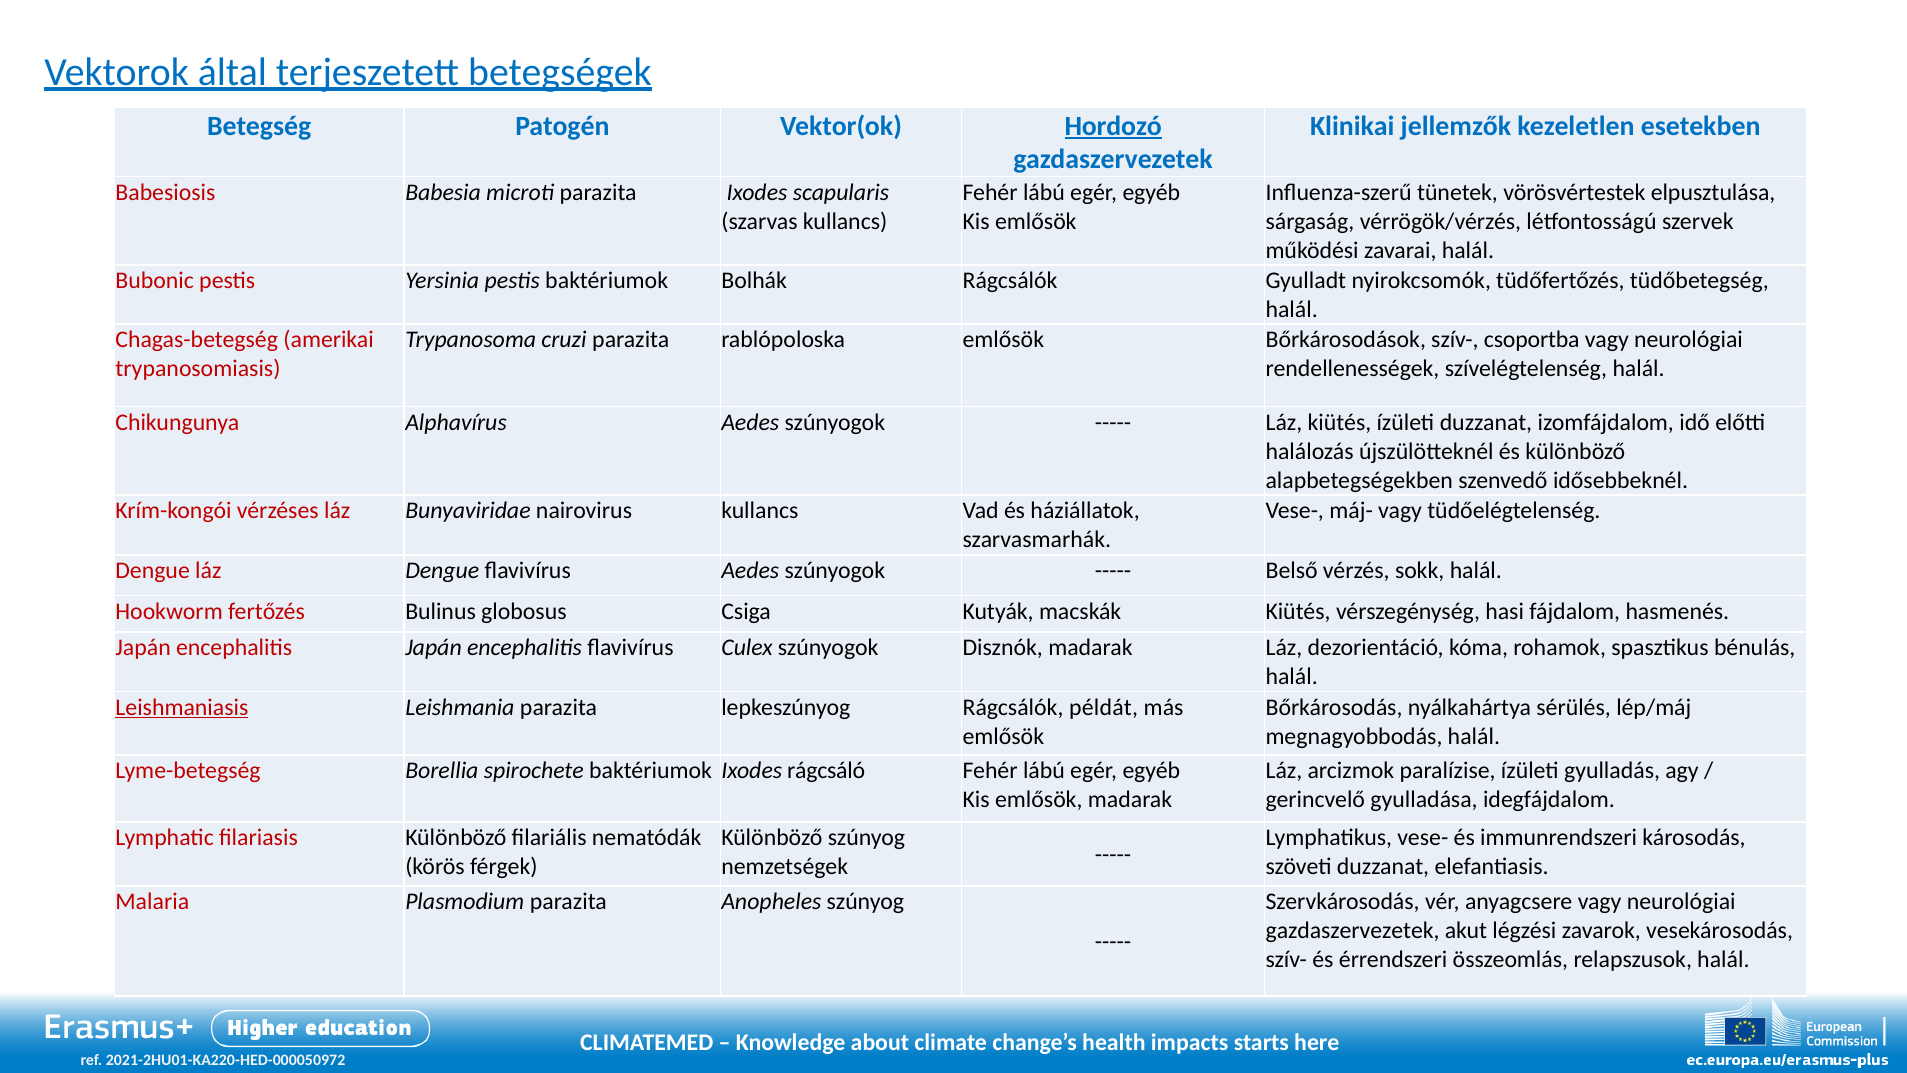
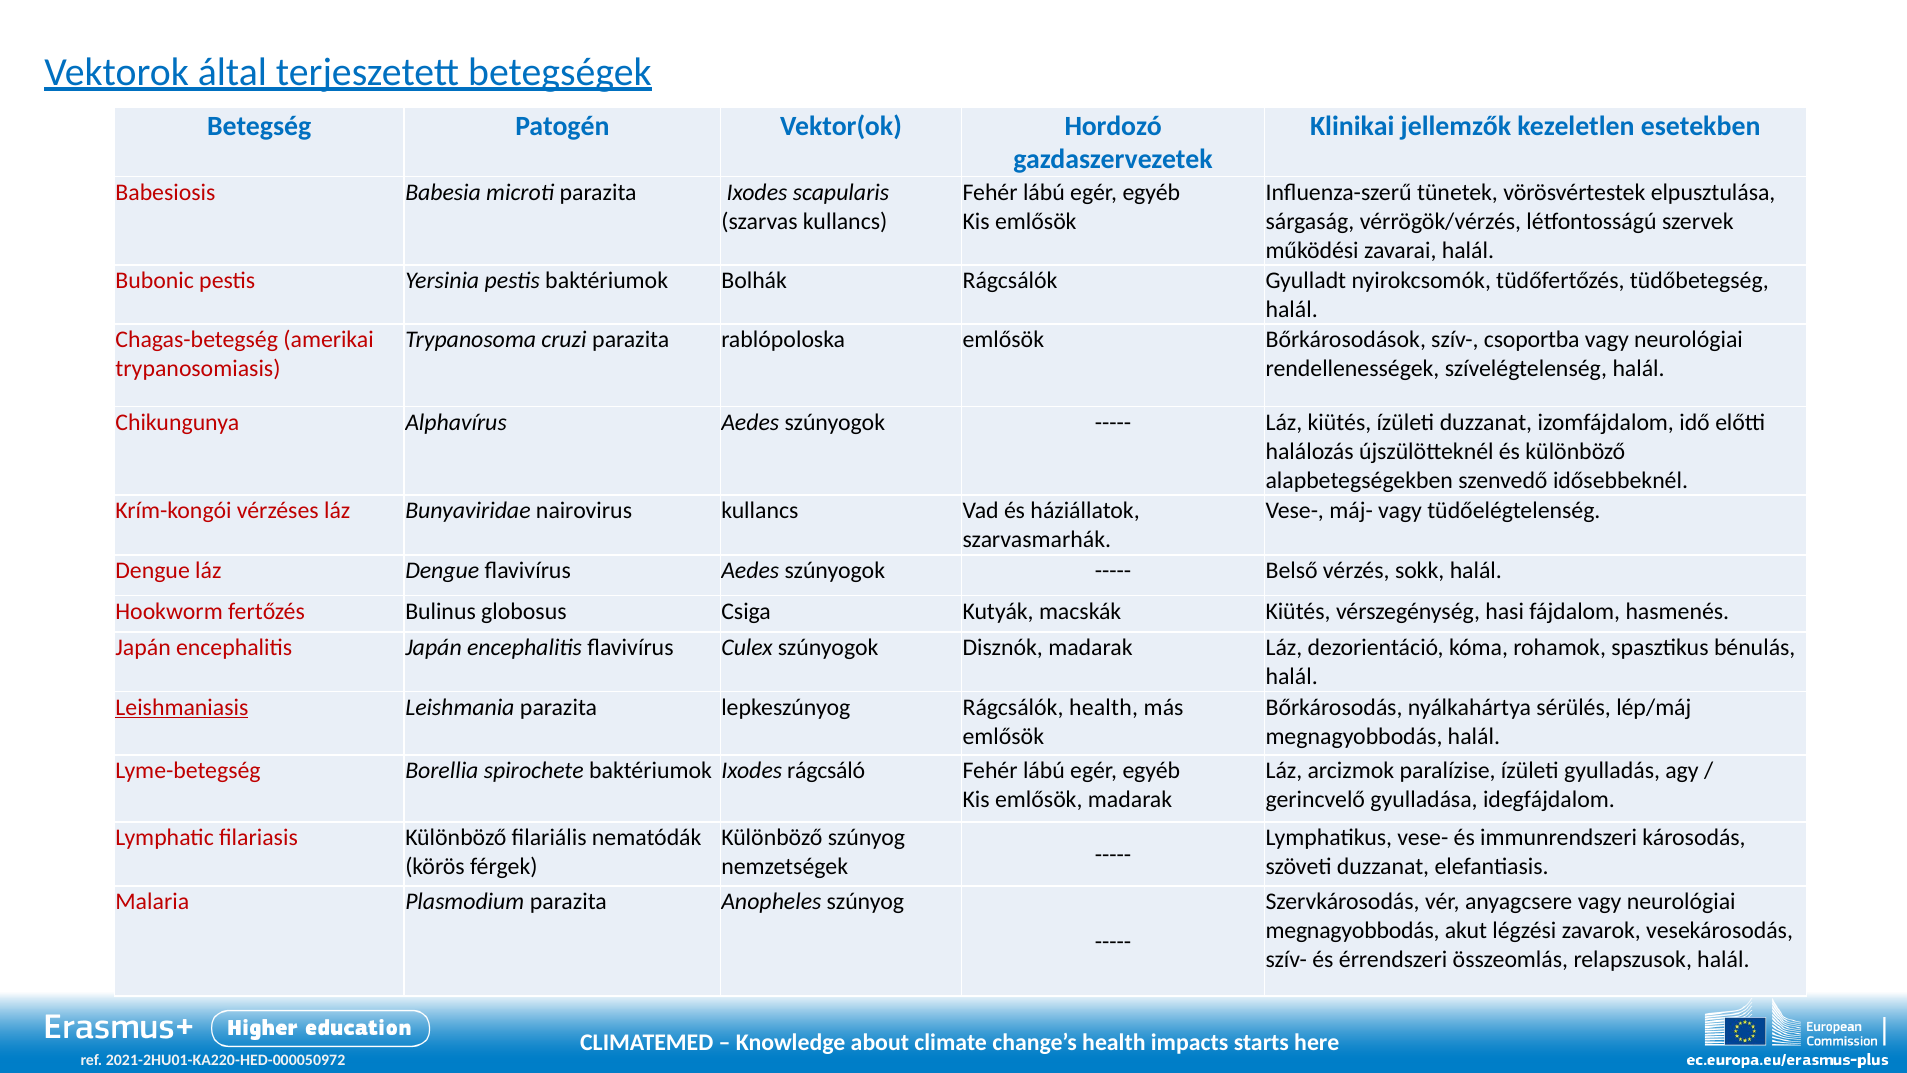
Hordozó underline: present -> none (1113, 126)
Rágcsálók példát: példát -> health (1104, 707)
gazdaszervezetek: gazdaszervezetek -> megnagyobbodás (1353, 931)
